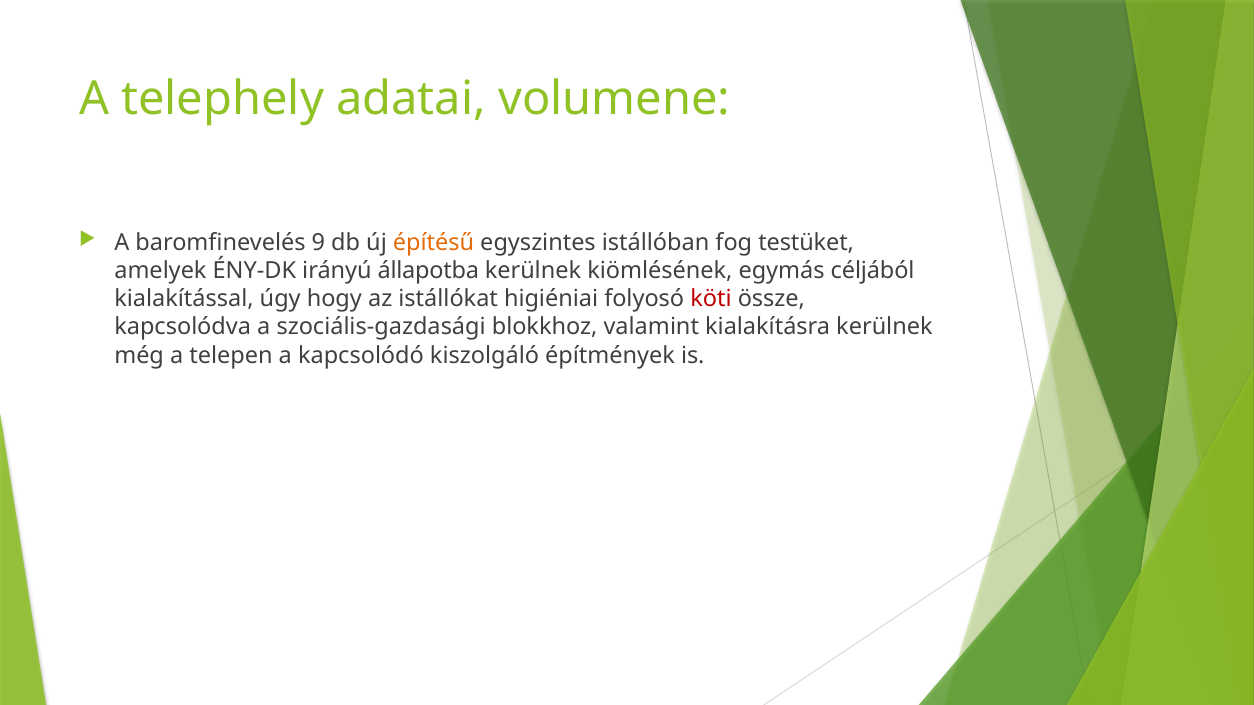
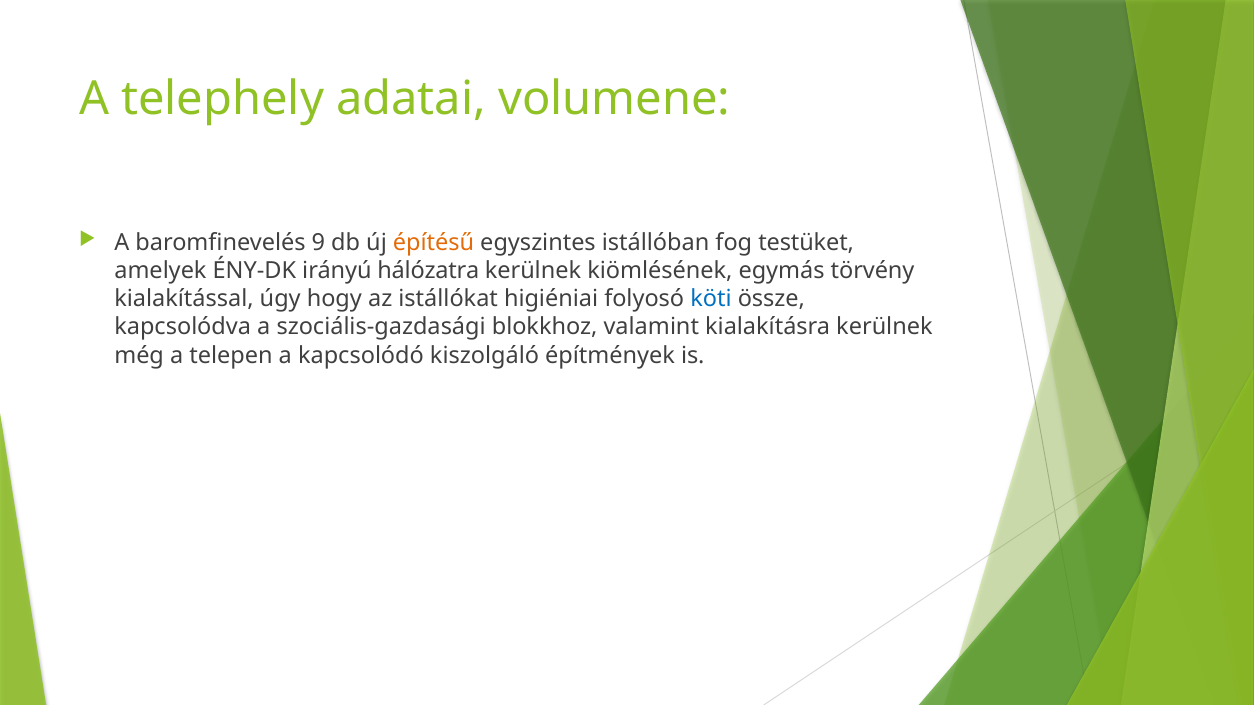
állapotba: állapotba -> hálózatra (428, 271)
céljából: céljából -> törvény (873, 271)
köti colour: red -> blue (711, 299)
